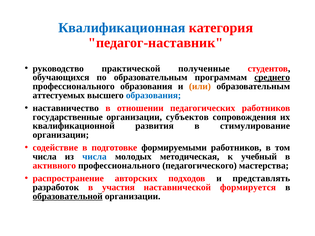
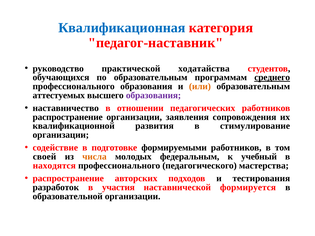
полученные: полученные -> ходатайства (204, 69)
образования colour: blue -> purple (153, 95)
государственные: государственные -> распространение (68, 117)
субъектов: субъектов -> заявления (187, 117)
числа: числа -> своей (45, 157)
числа colour: blue -> orange (94, 157)
методическая: методическая -> федеральным (190, 157)
активного: активного -> находятся (54, 166)
представлять: представлять -> тестирования (261, 179)
образовательной underline: present -> none (68, 196)
